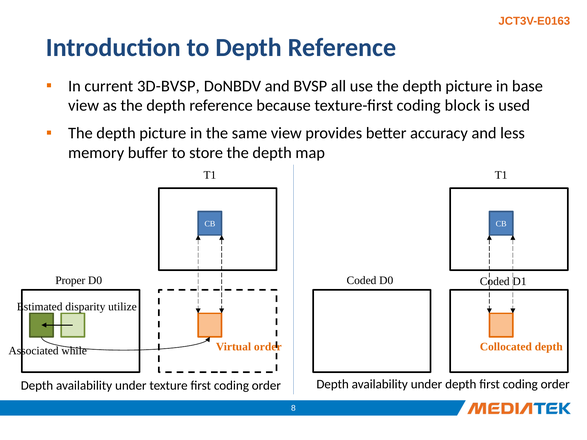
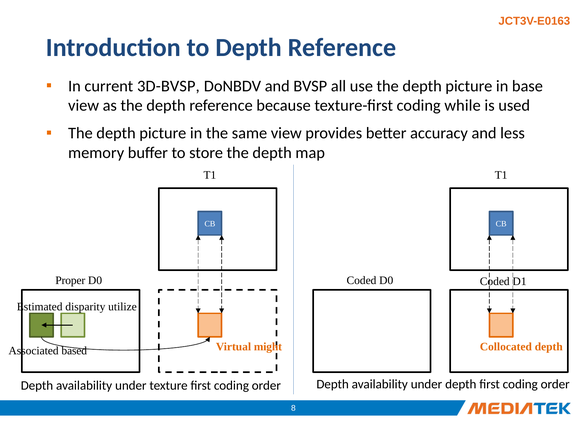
block: block -> while (463, 106)
Virtual order: order -> might (268, 347)
while: while -> based (74, 351)
